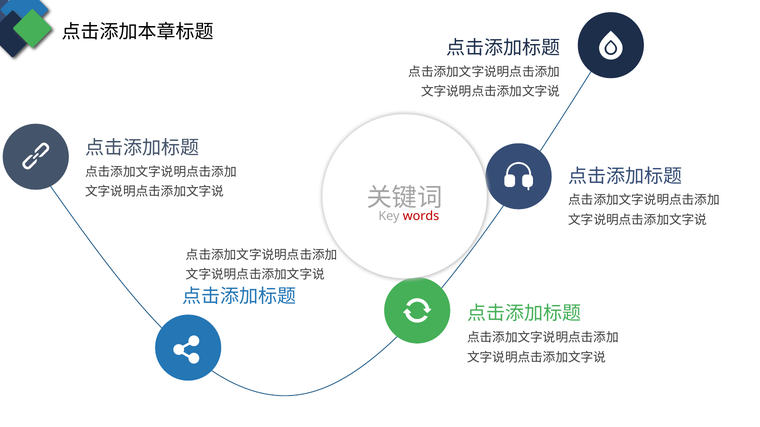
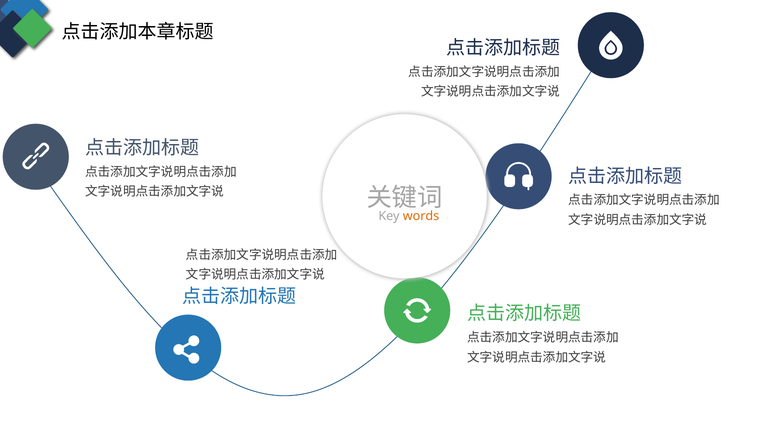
words colour: red -> orange (421, 216)
